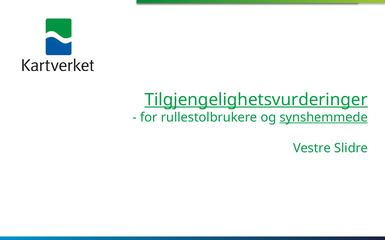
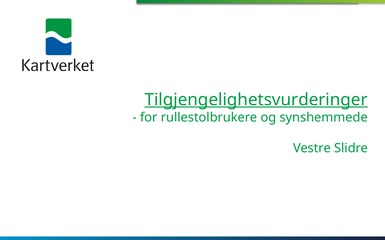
synshemmede underline: present -> none (324, 118)
